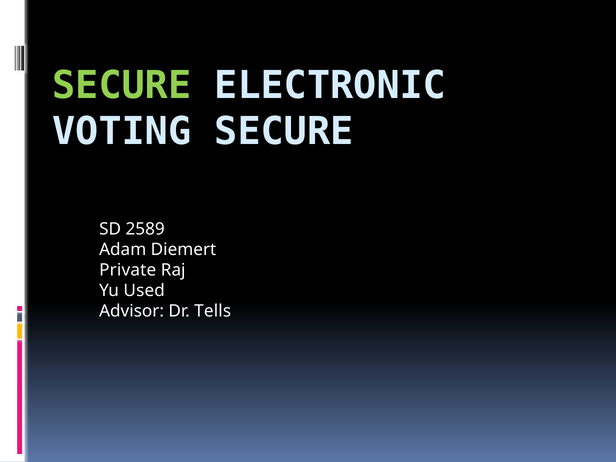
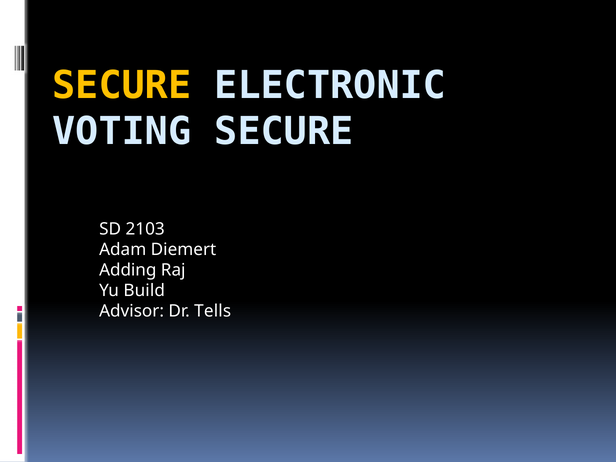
SECURE colour: light green -> yellow (122, 85)
2589: 2589 -> 2103 (145, 229)
Private: Private -> Adding (128, 270)
Used: Used -> Build (144, 291)
